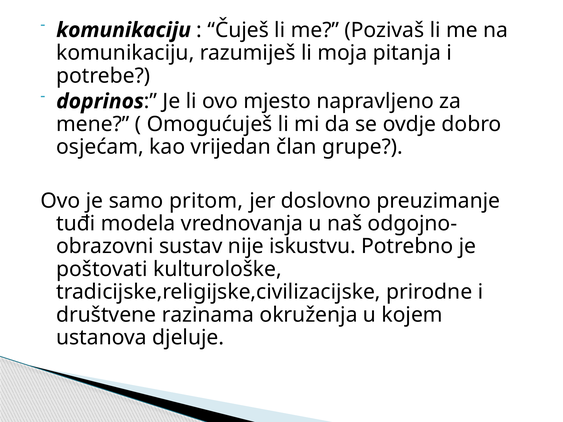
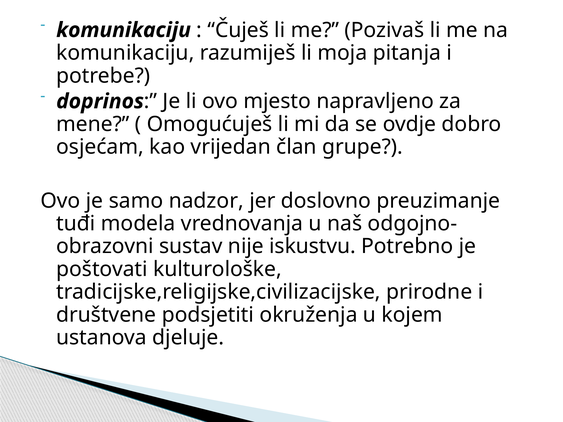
pritom: pritom -> nadzor (206, 201)
razinama: razinama -> podsjetiti (208, 315)
